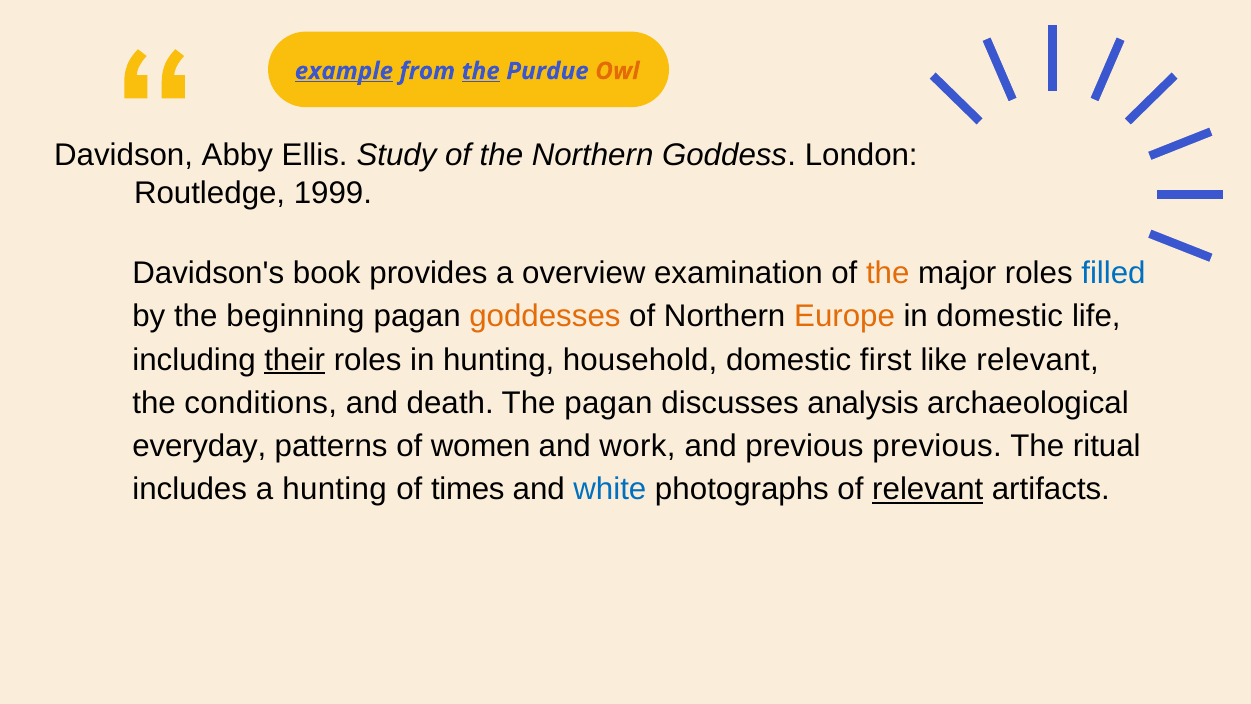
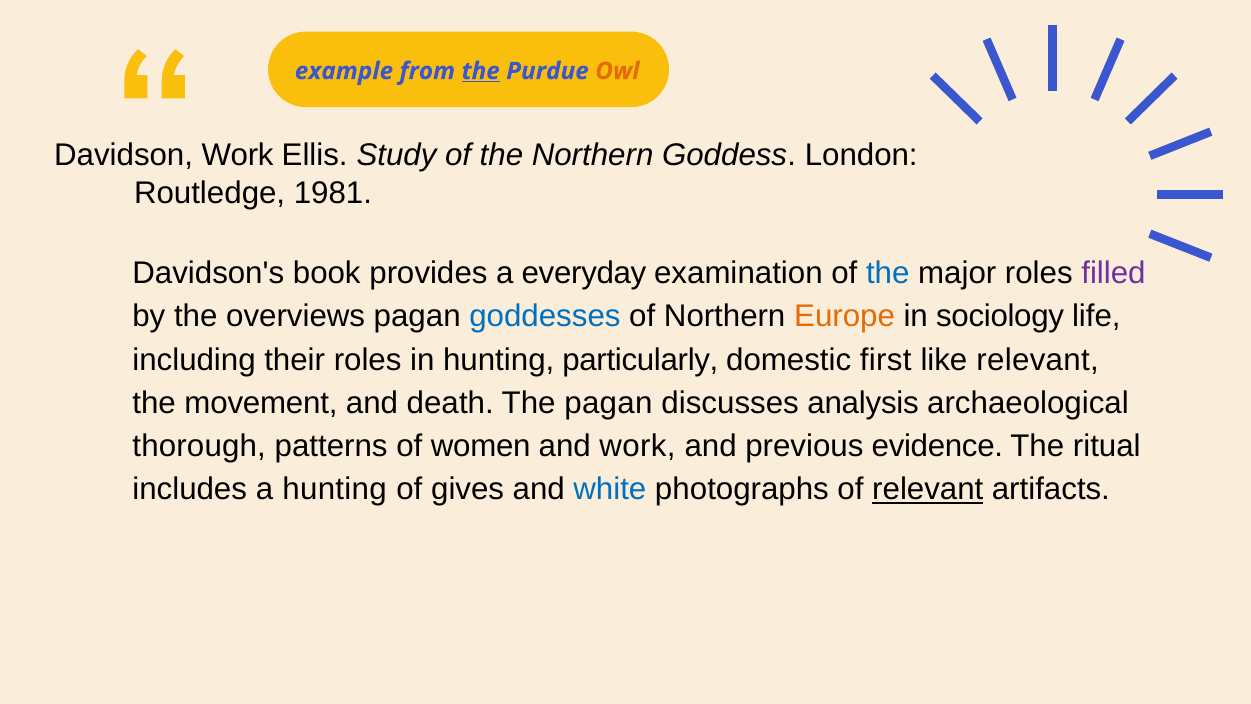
example underline: present -> none (344, 71)
Abby: Abby -> Work (238, 155)
1999: 1999 -> 1981 (333, 193)
overview: overview -> everyday (584, 273)
the colour: orange -> blue (888, 273)
filled colour: blue -> purple (1113, 273)
beginning: beginning -> overviews (296, 317)
goddesses colour: orange -> blue (545, 317)
in domestic: domestic -> sociology (1000, 317)
their underline: present -> none (295, 360)
household: household -> particularly (640, 360)
conditions: conditions -> movement (261, 403)
everyday: everyday -> thorough (199, 446)
previous previous: previous -> evidence (937, 446)
times: times -> gives (468, 489)
